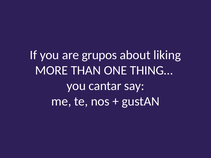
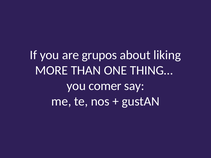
cantar: cantar -> comer (105, 86)
